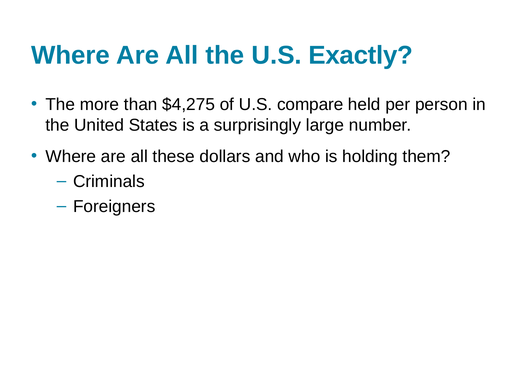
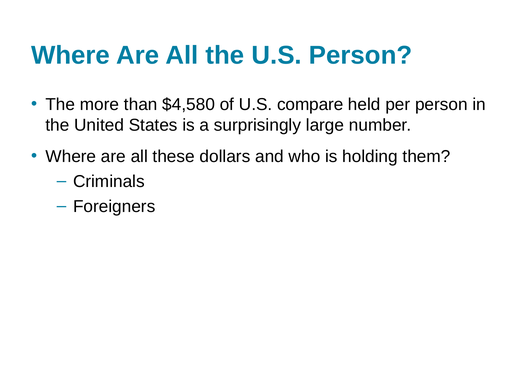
U.S Exactly: Exactly -> Person (361, 55)
$4,275: $4,275 -> $4,580 (189, 105)
